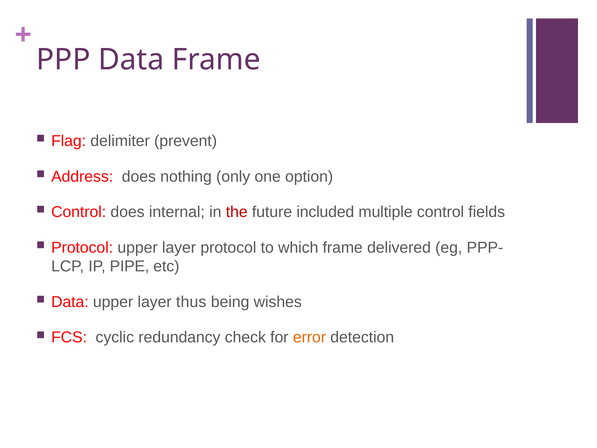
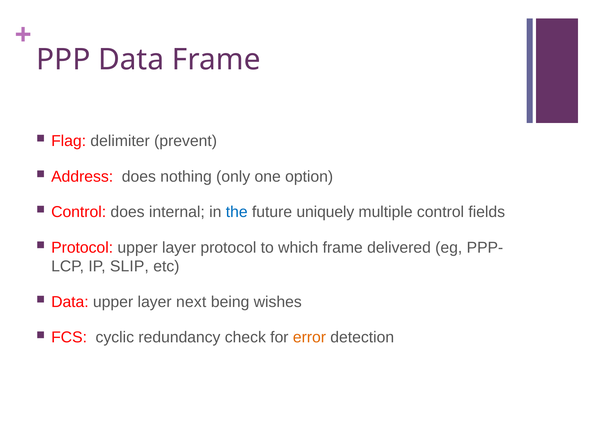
the colour: red -> blue (237, 212)
included: included -> uniquely (325, 212)
PIPE: PIPE -> SLIP (129, 266)
thus: thus -> next (191, 302)
